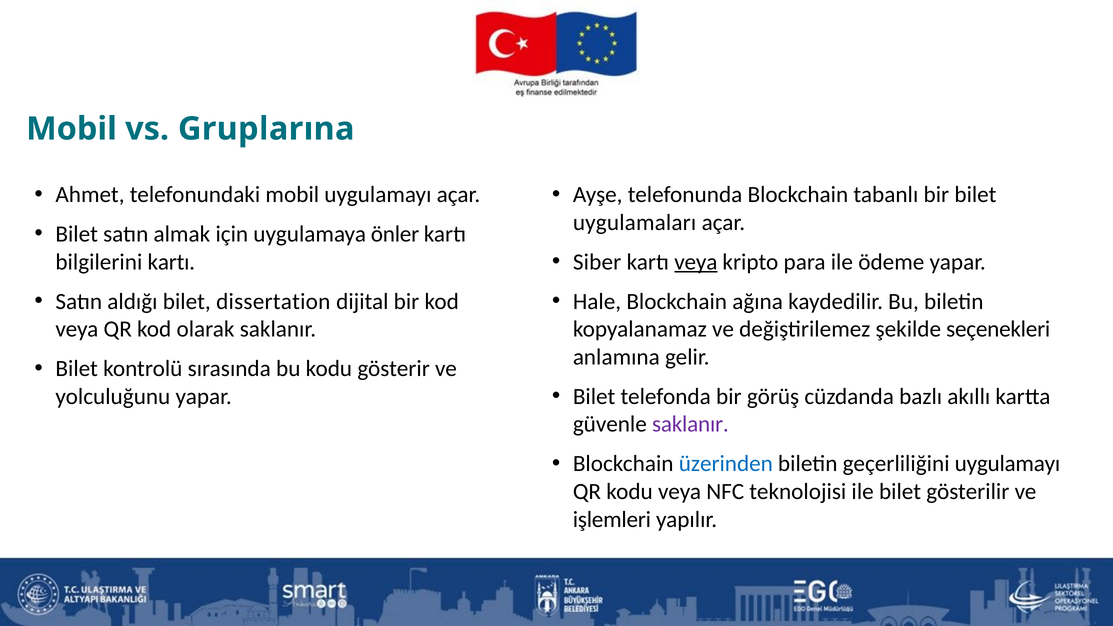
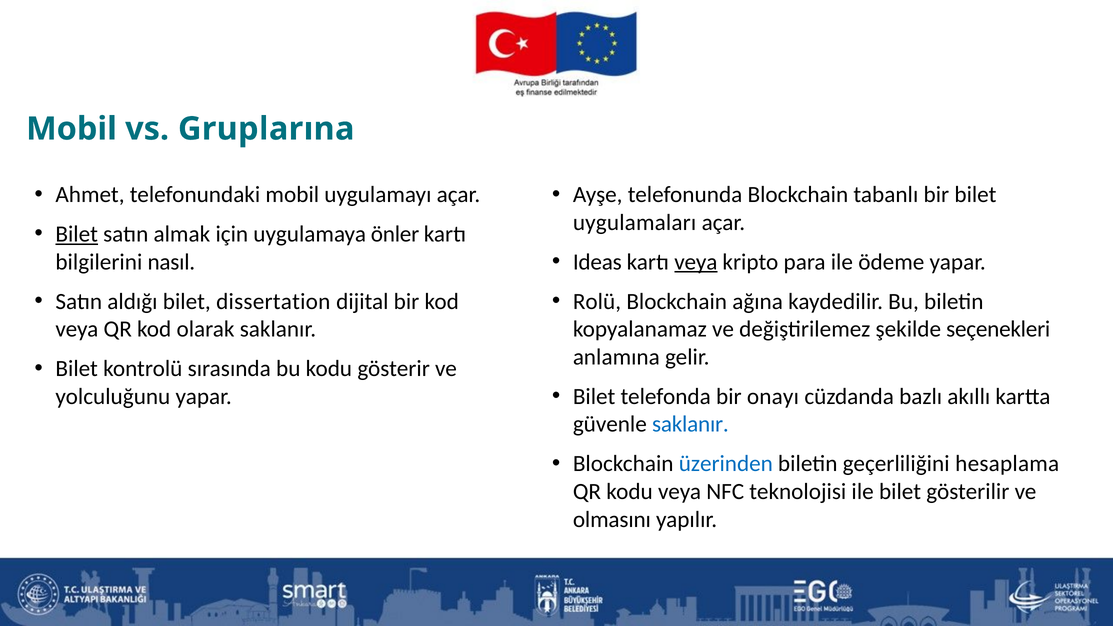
Bilet underline: none -> present (77, 234)
Siber: Siber -> Ideas (597, 262)
bilgilerini kartı: kartı -> nasıl (171, 262)
Hale: Hale -> Rolü (597, 301)
görüş: görüş -> onayı (773, 397)
saklanır colour: purple -> blue (690, 424)
geçerliliğini uygulamayı: uygulamayı -> hesaplama (1007, 464)
işlemleri: işlemleri -> olmasını (612, 519)
